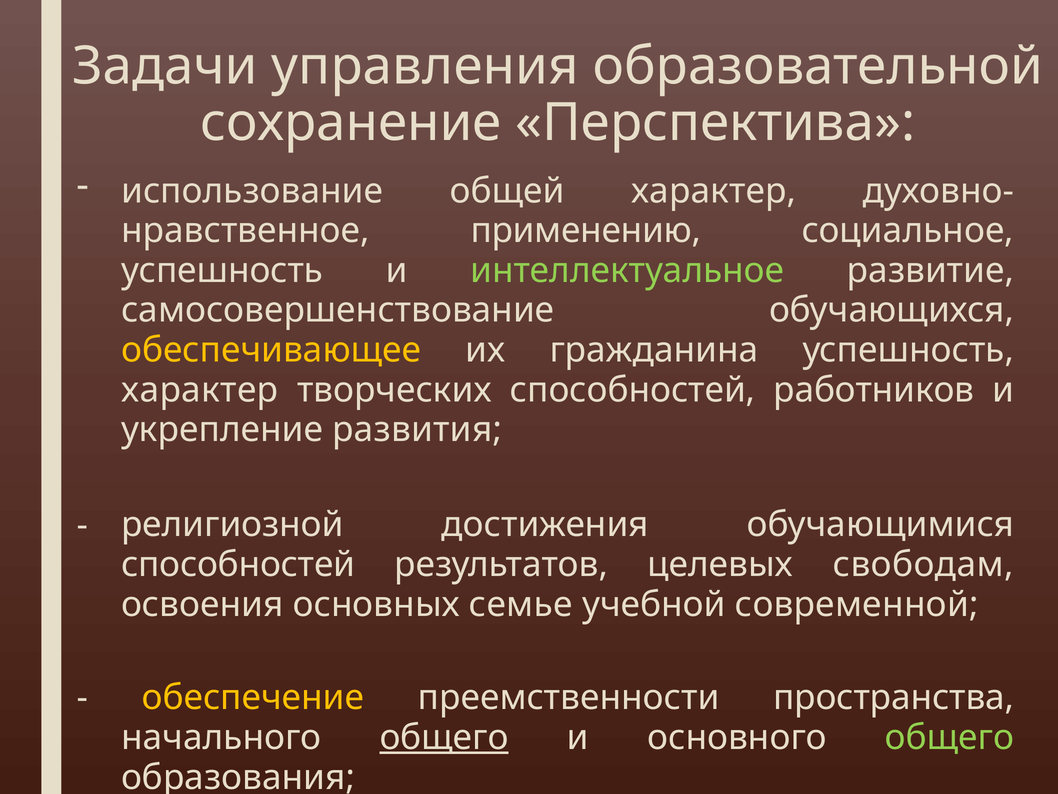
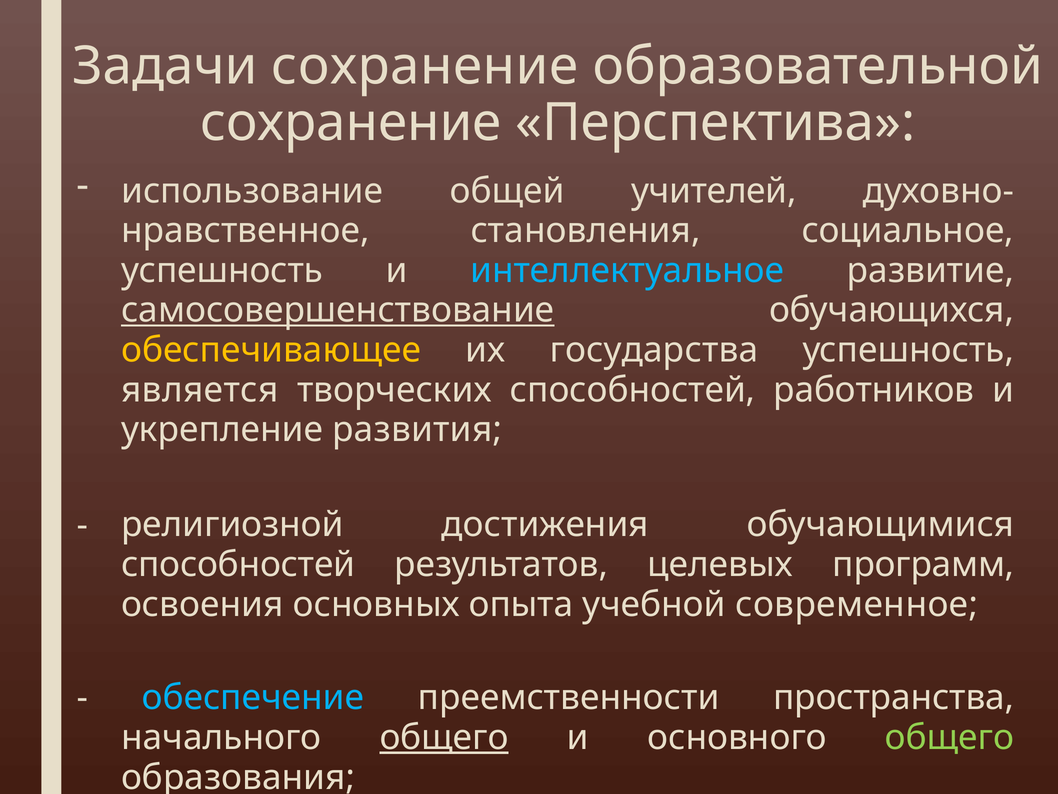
Задачи управления: управления -> сохранение (425, 66)
общей характер: характер -> учителей (714, 191)
применению: применению -> становления (586, 231)
интеллектуальное colour: light green -> light blue (627, 270)
самосовершенствование underline: none -> present (338, 310)
гражданина: гражданина -> государства (654, 350)
характер: характер -> является (200, 390)
свободам: свободам -> программ (923, 564)
семье: семье -> опыта (521, 604)
современной: современной -> современное (857, 604)
обеспечение colour: yellow -> light blue (253, 697)
